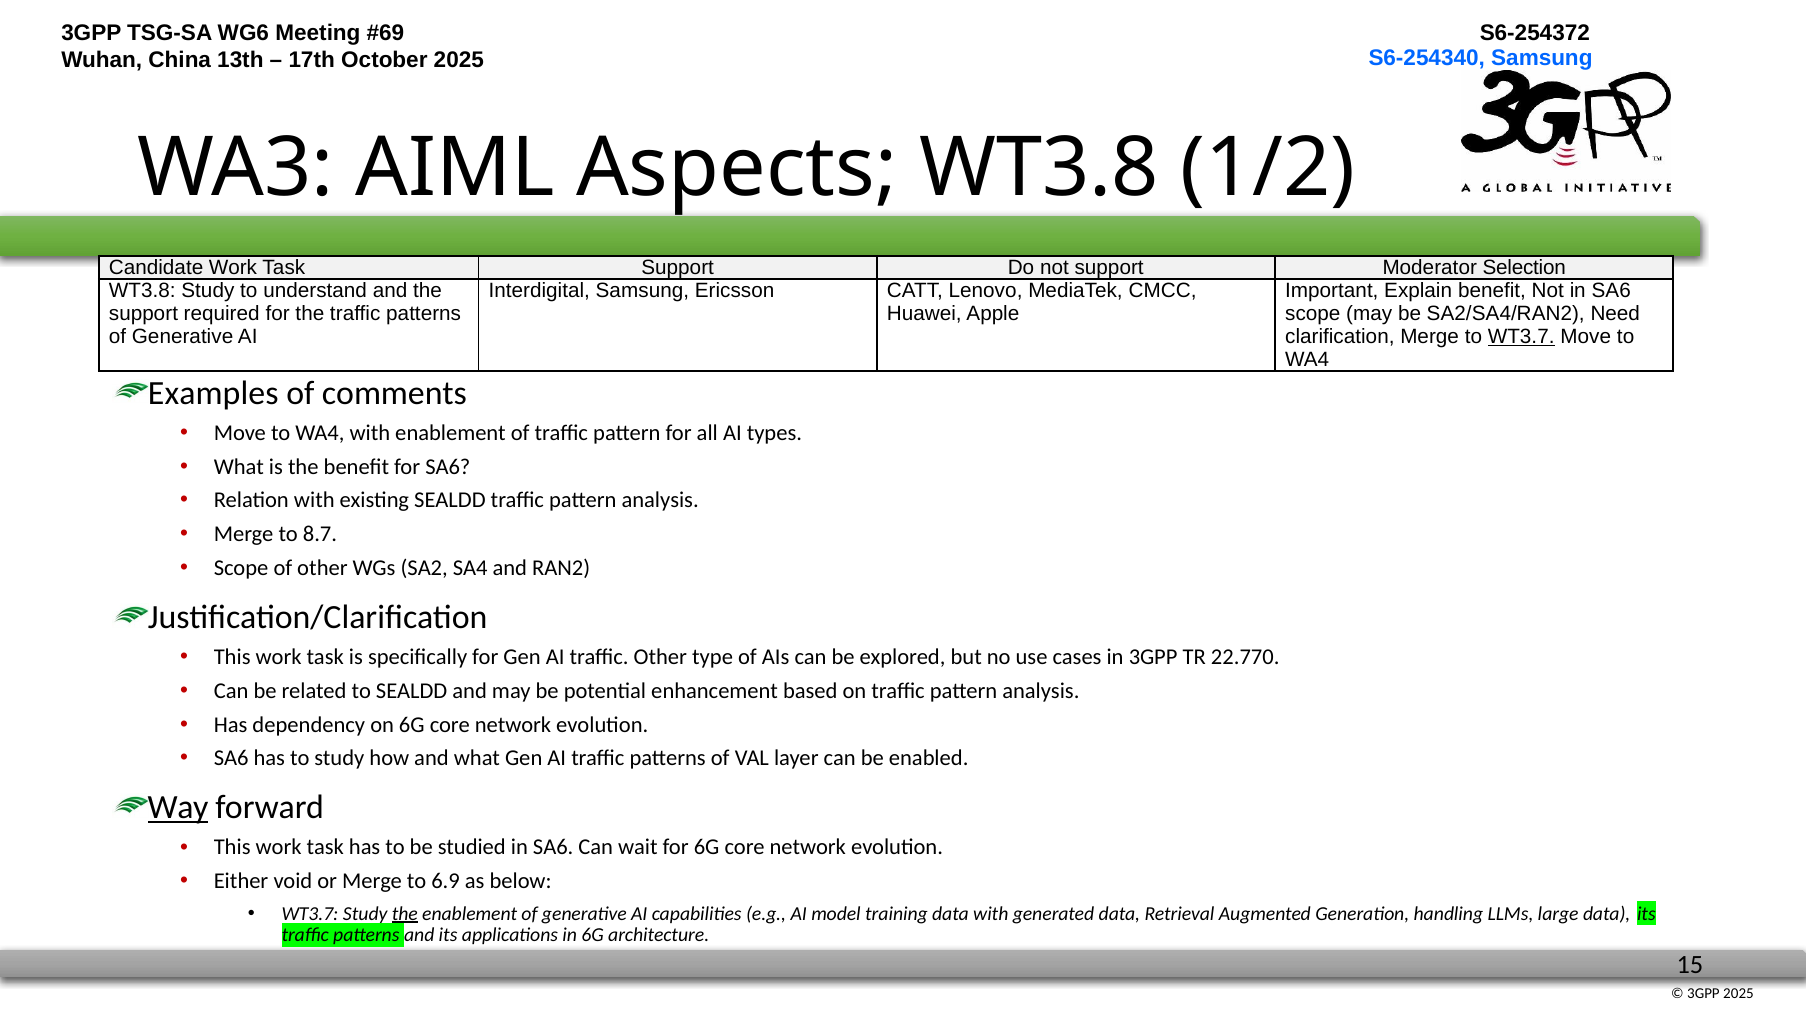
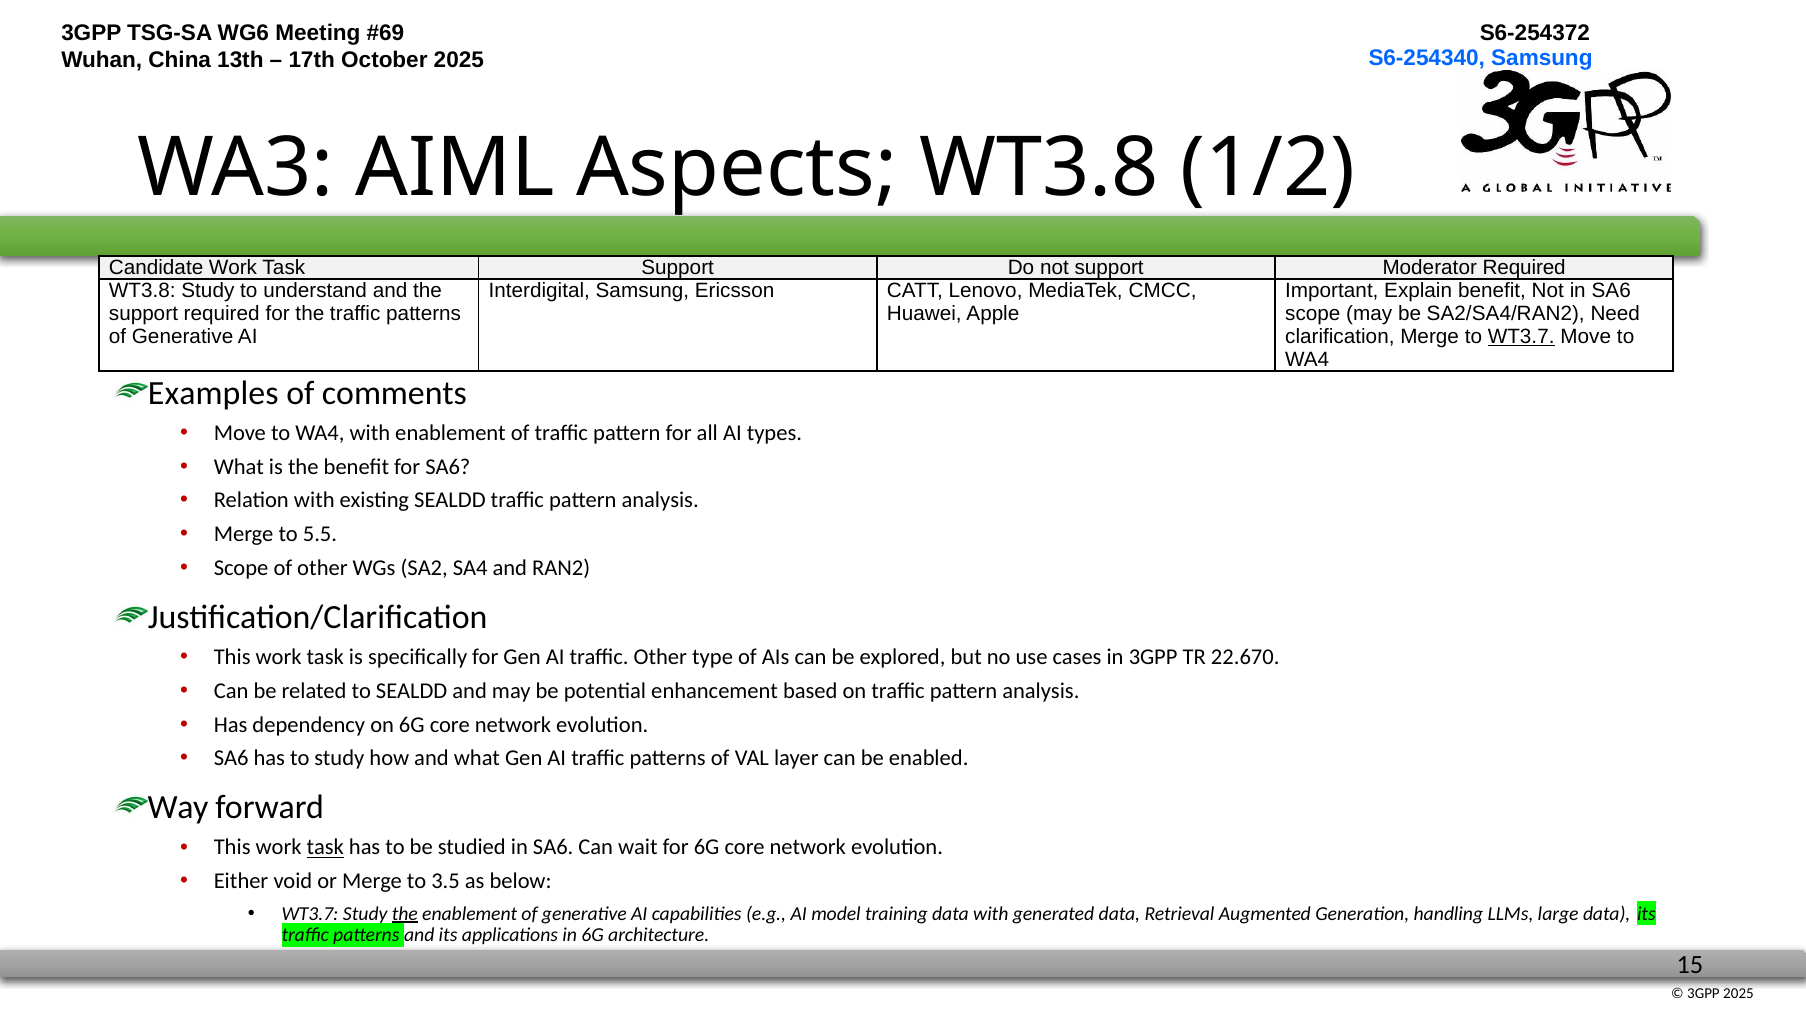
Moderator Selection: Selection -> Required (1524, 268)
8.7: 8.7 -> 5.5 (320, 534)
22.770: 22.770 -> 22.670 (1245, 657)
Way underline: present -> none (178, 807)
task underline: none -> present (325, 847)
6.9: 6.9 -> 3.5 (446, 881)
